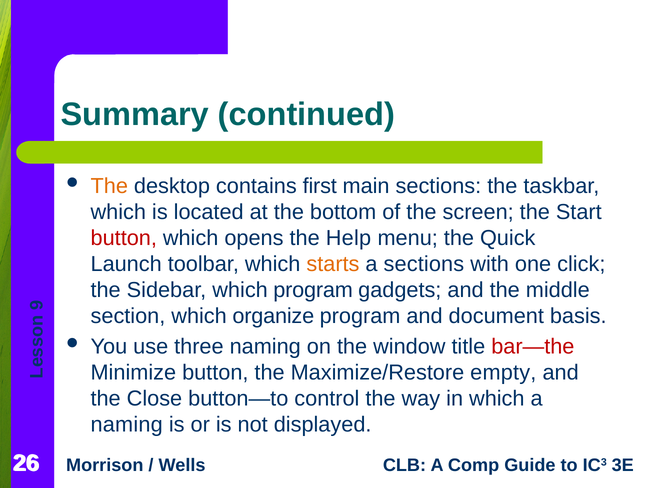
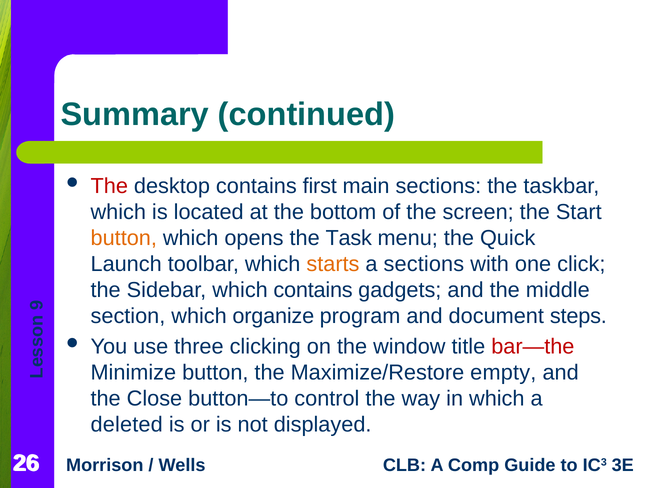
The colour: orange -> red (109, 186)
button colour: red -> orange (124, 238)
Help: Help -> Task (349, 238)
which program: program -> contains (313, 290)
basis: basis -> steps (578, 316)
three naming: naming -> clicking (265, 347)
naming: naming -> deleted (127, 425)
